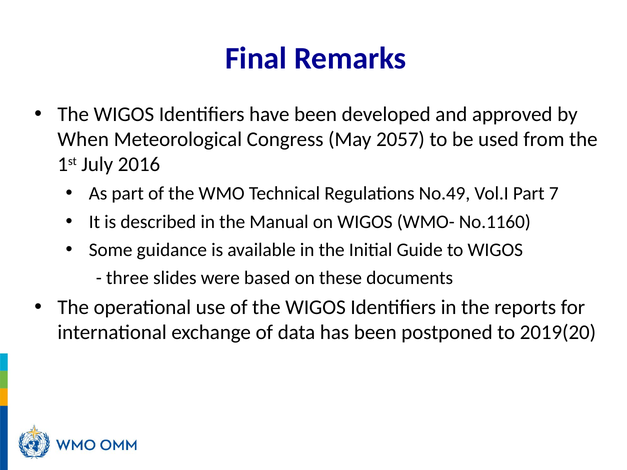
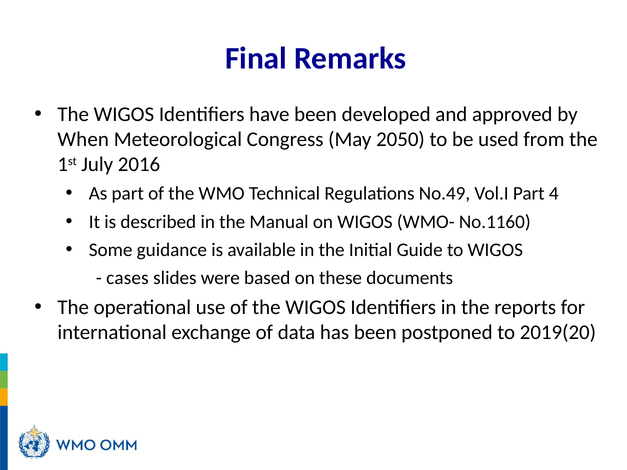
2057: 2057 -> 2050 (400, 139)
7: 7 -> 4 (554, 194)
three: three -> cases (127, 278)
